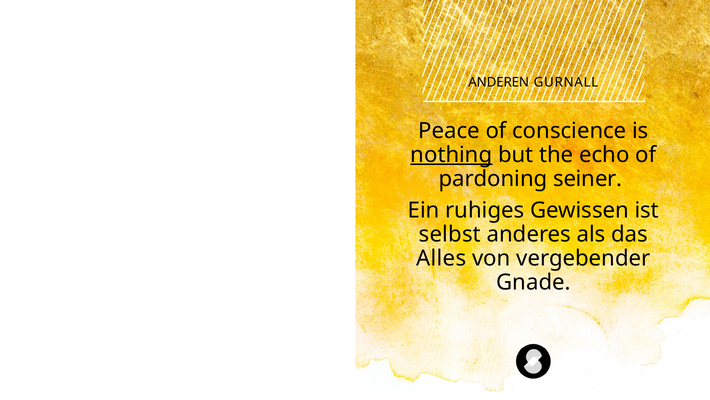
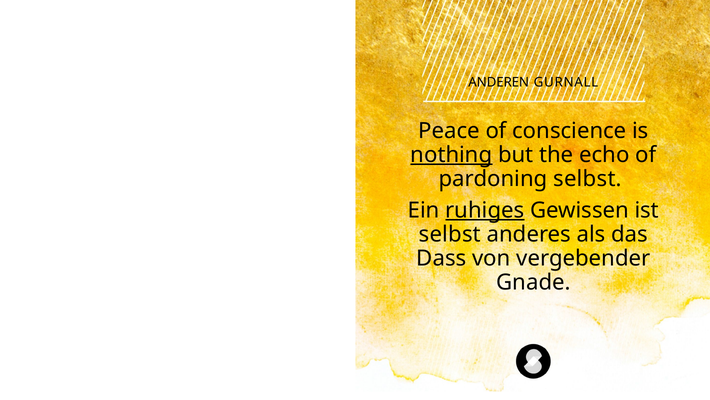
pardoning seiner: seiner -> selbst (588, 179)
ruhiges underline: none -> present (485, 210)
Alles: Alles -> Dass (441, 258)
